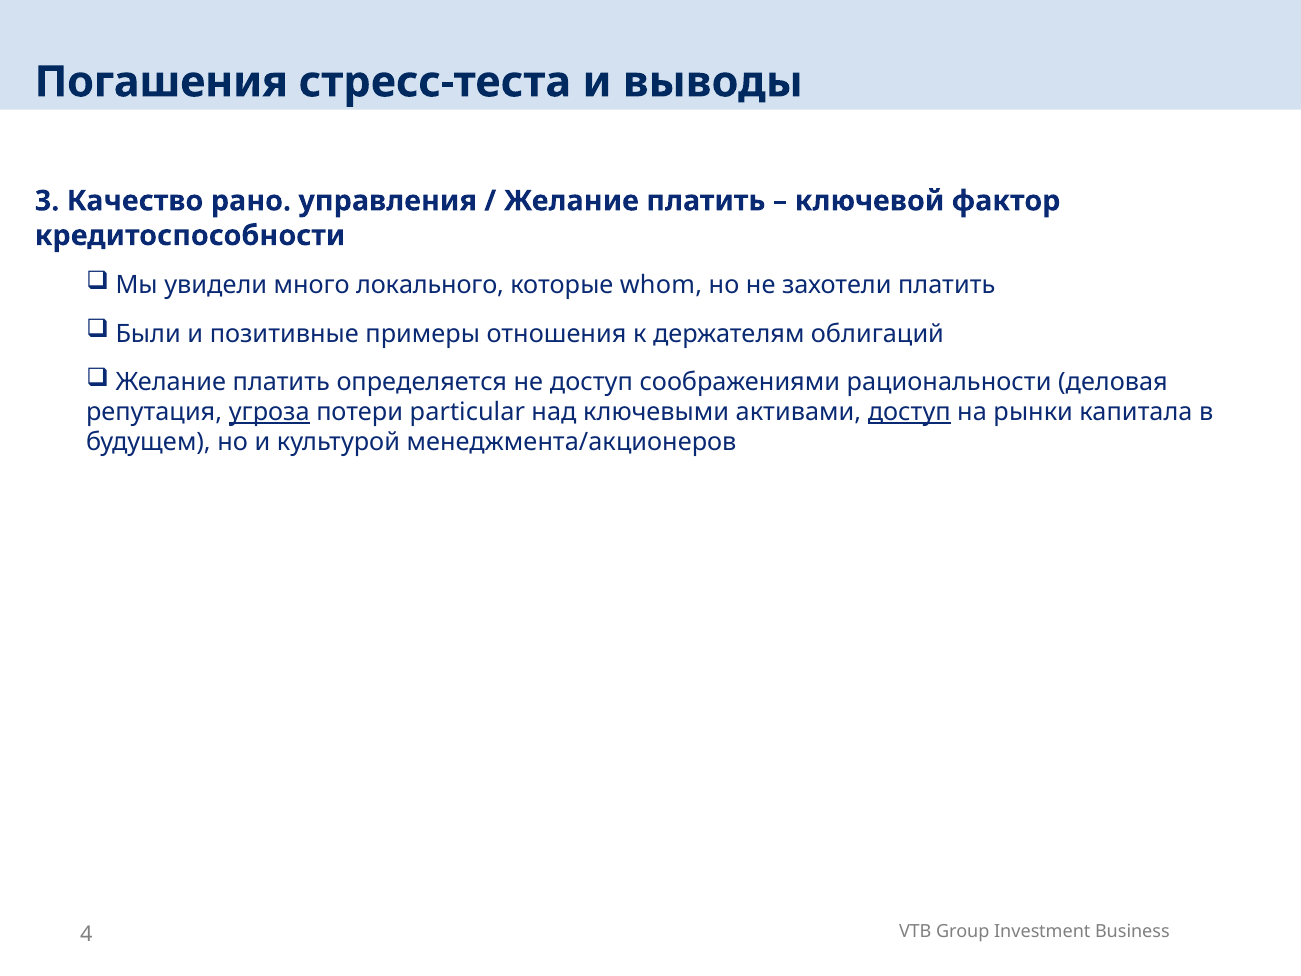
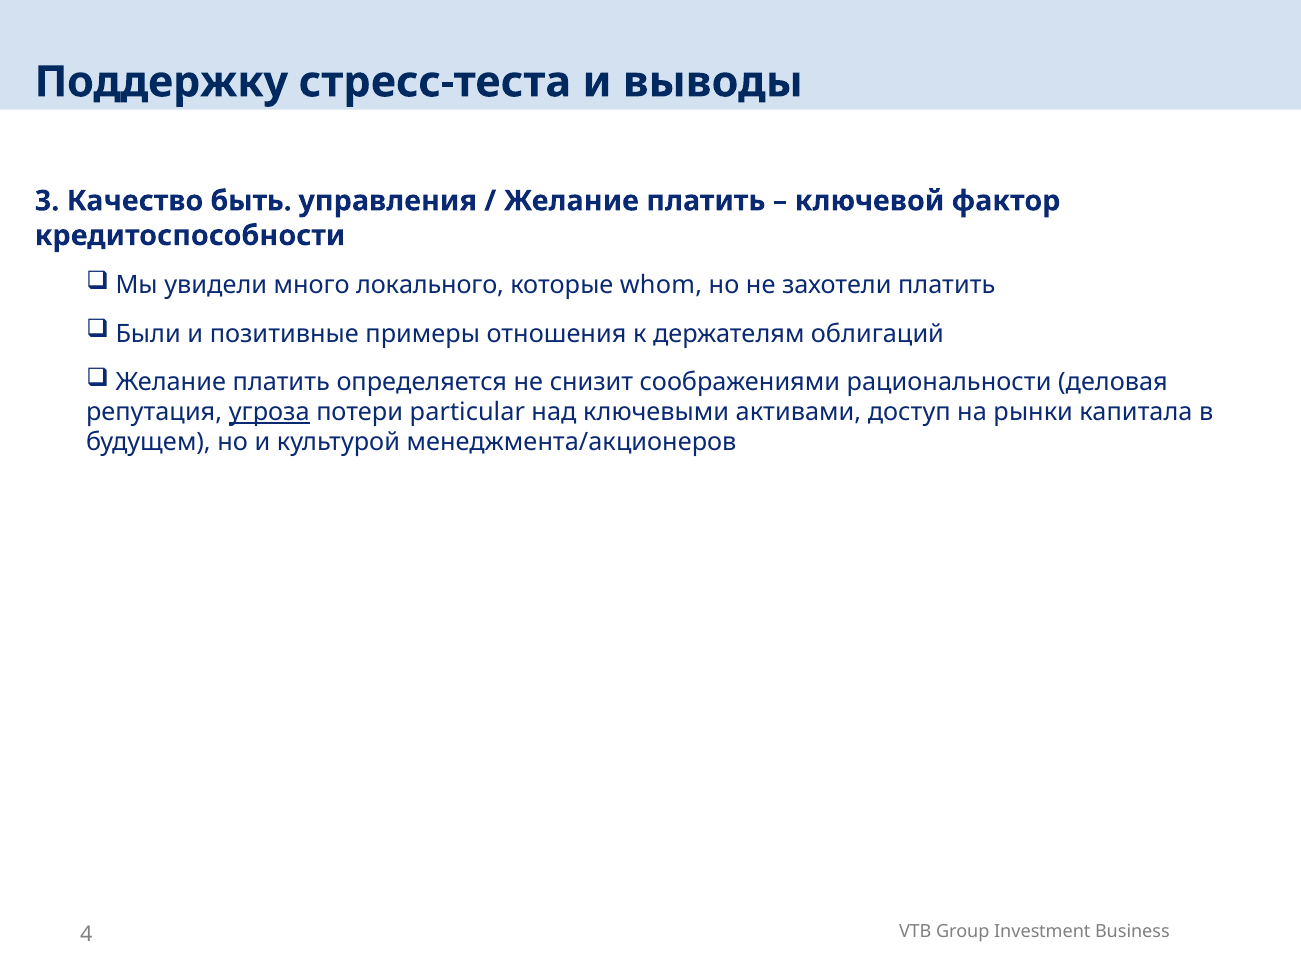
Погашения: Погашения -> Поддержку (161, 82)
рано: рано -> быть (251, 201)
не доступ: доступ -> снизит (591, 382)
доступ underline: present -> none (909, 412)
